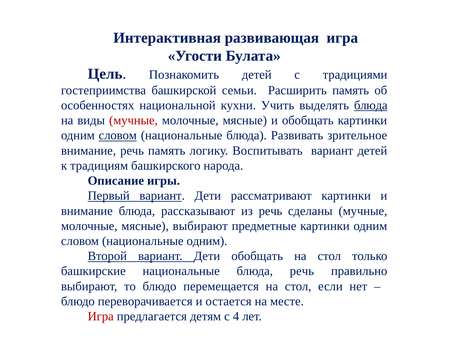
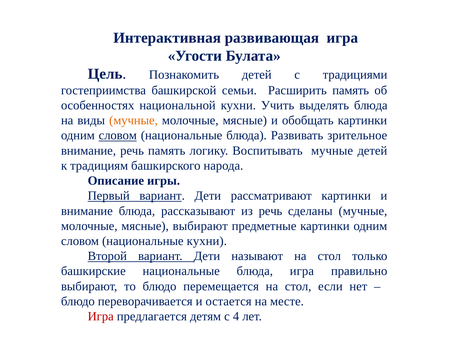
блюда underline: present -> none (371, 105)
мучные colour: red -> orange (133, 120)
Воспитывать вариант: вариант -> мучные (332, 151)
национальные одним: одним -> кухни (207, 241)
Дети обобщать: обобщать -> называют (257, 256)
блюда речь: речь -> игра (302, 271)
